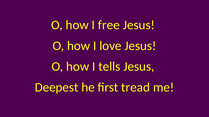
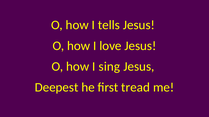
free: free -> tells (109, 25)
tells: tells -> sing (109, 67)
